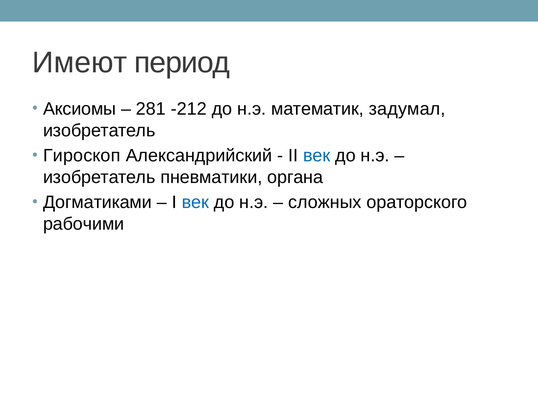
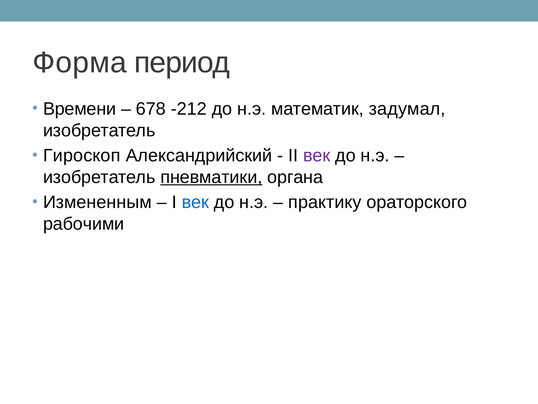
Имеют: Имеют -> Форма (80, 63)
Аксиомы: Аксиомы -> Времени (80, 109)
281: 281 -> 678 (151, 109)
век colour: blue -> purple (317, 155)
пневматики underline: none -> present (211, 177)
Догматиками: Догматиками -> Измененным (97, 202)
сложных: сложных -> практику (325, 202)
